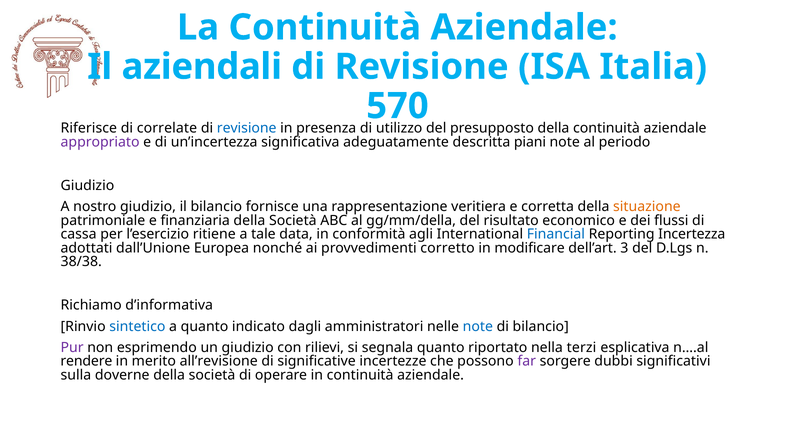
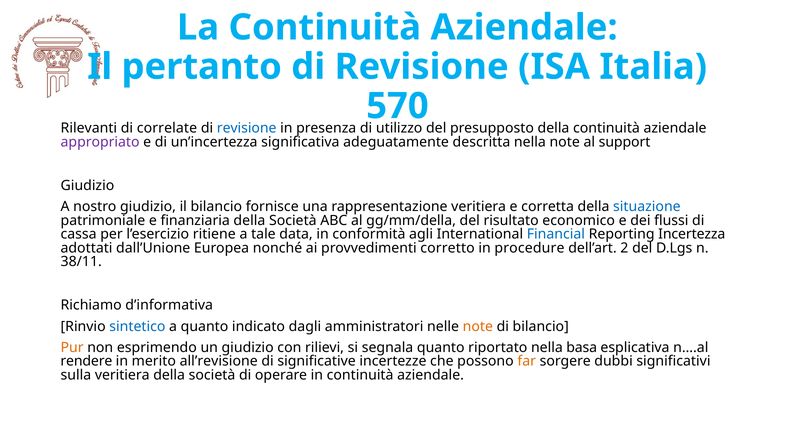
aziendali: aziendali -> pertanto (202, 67)
Riferisce: Riferisce -> Rilevanti (89, 128)
descritta piani: piani -> nella (530, 142)
periodo: periodo -> support (625, 142)
situazione colour: orange -> blue (647, 207)
modificare: modificare -> procedure (529, 248)
3: 3 -> 2 (624, 248)
38/38: 38/38 -> 38/11 (81, 262)
note colour: blue -> orange (478, 327)
Pur colour: purple -> orange (72, 348)
terzi: terzi -> basa (582, 348)
far colour: purple -> orange (527, 361)
sulla doverne: doverne -> veritiera (122, 375)
